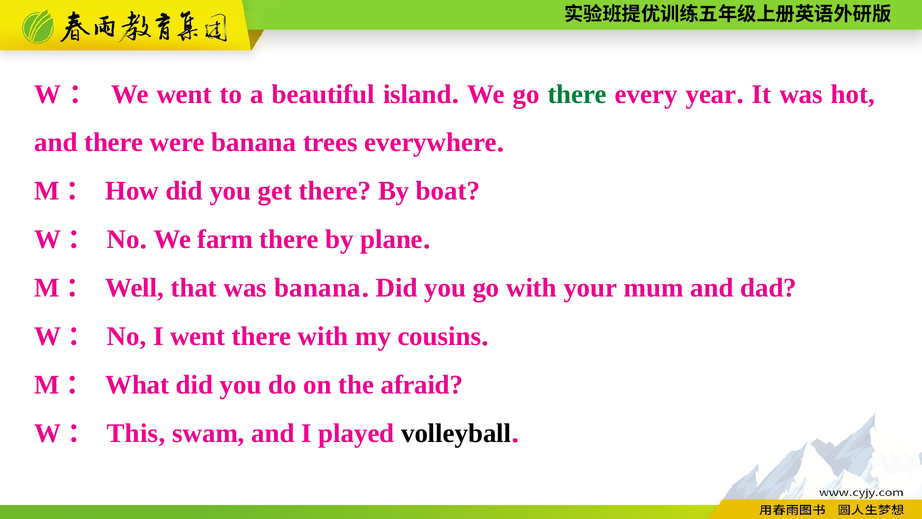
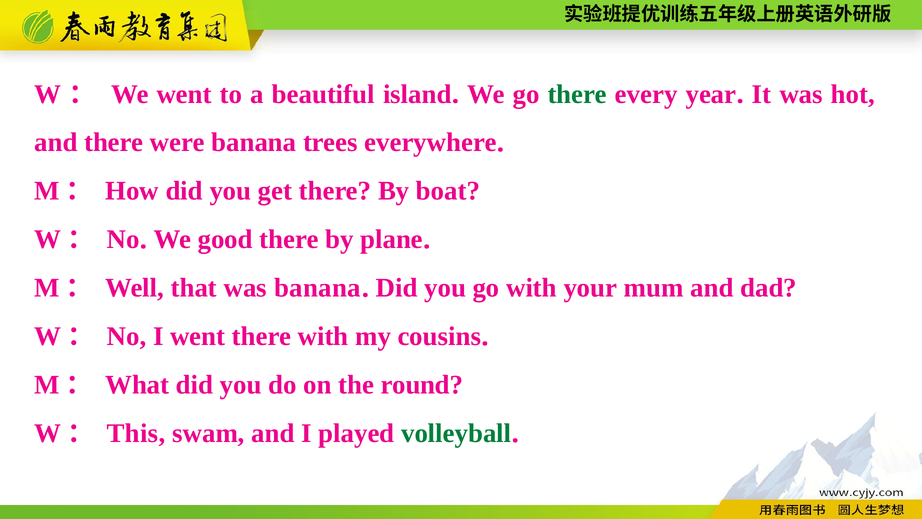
farm: farm -> good (225, 239)
afraid: afraid -> round (422, 385)
volleyball colour: black -> green (456, 433)
